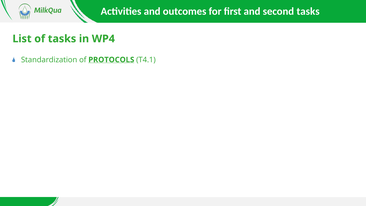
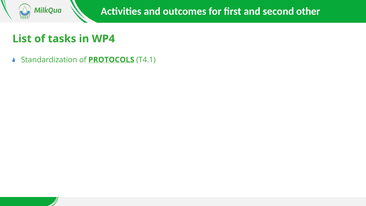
second tasks: tasks -> other (308, 11)
